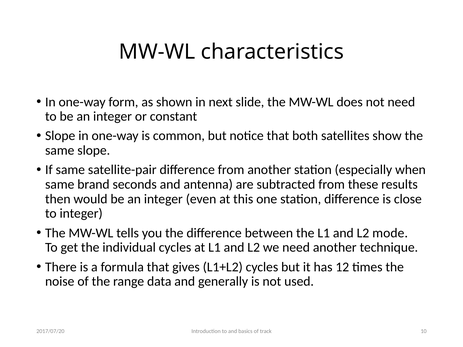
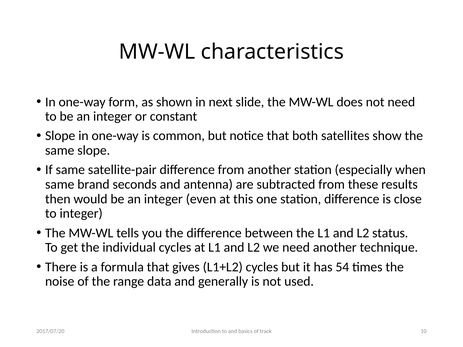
mode: mode -> status (390, 233)
12: 12 -> 54 (342, 267)
